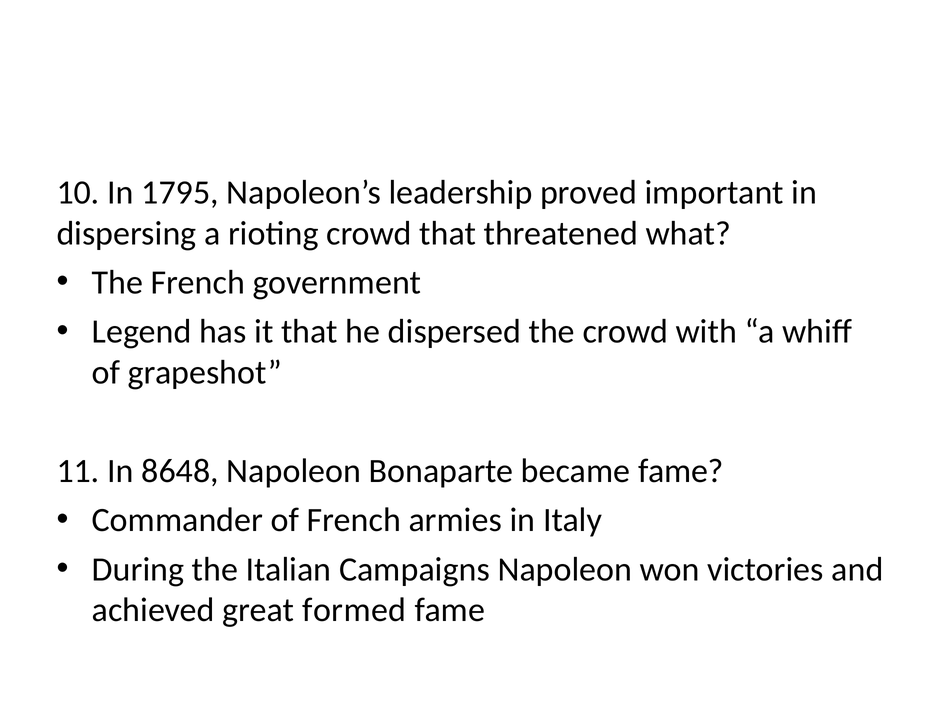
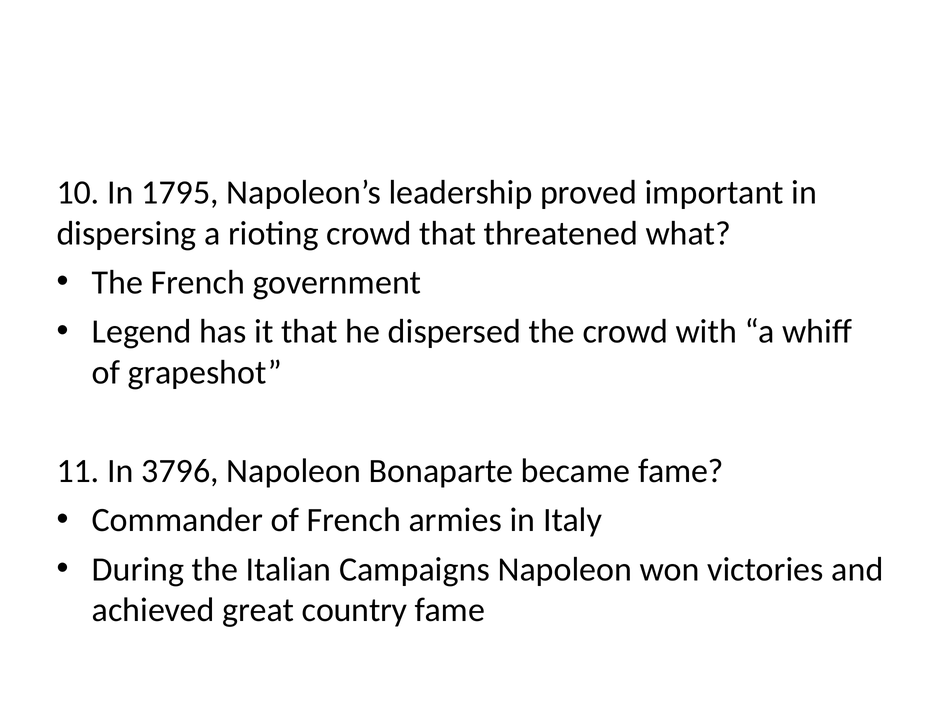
8648: 8648 -> 3796 (180, 471)
formed: formed -> country (355, 610)
